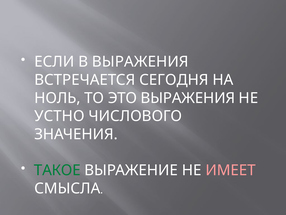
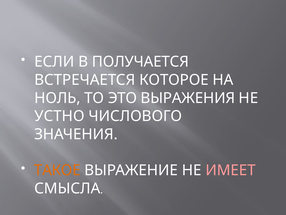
В ВЫРАЖЕНИЯ: ВЫРАЖЕНИЯ -> ПОЛУЧАЕТСЯ (140, 62)
СЕГОДНЯ: СЕГОДНЯ -> КОТОРОЕ (174, 80)
ТАКОЕ colour: green -> orange (57, 170)
